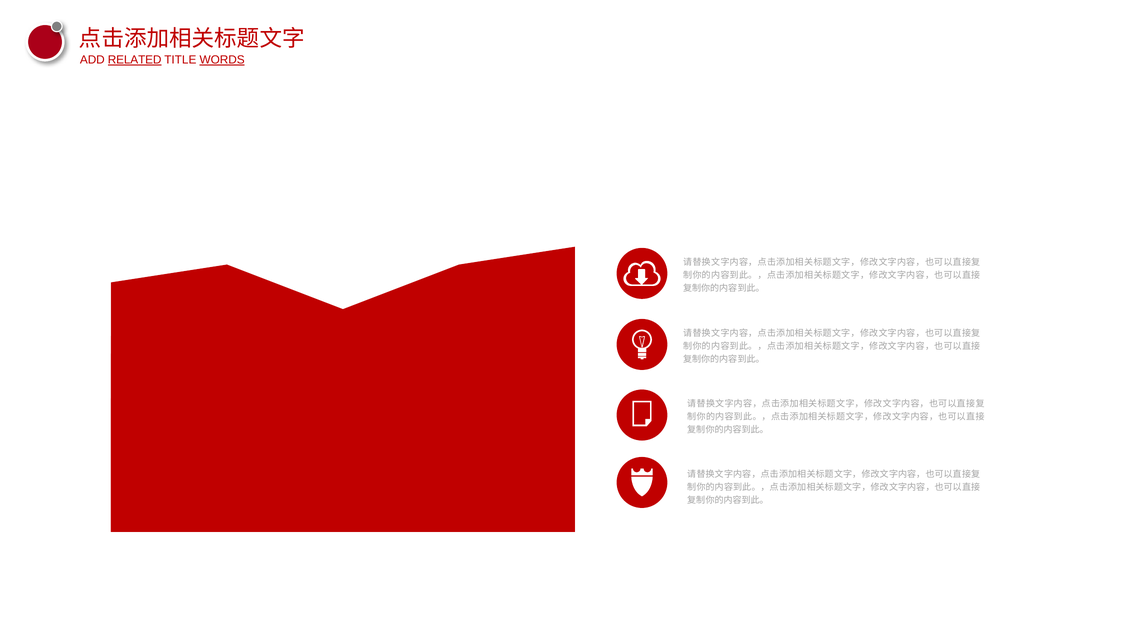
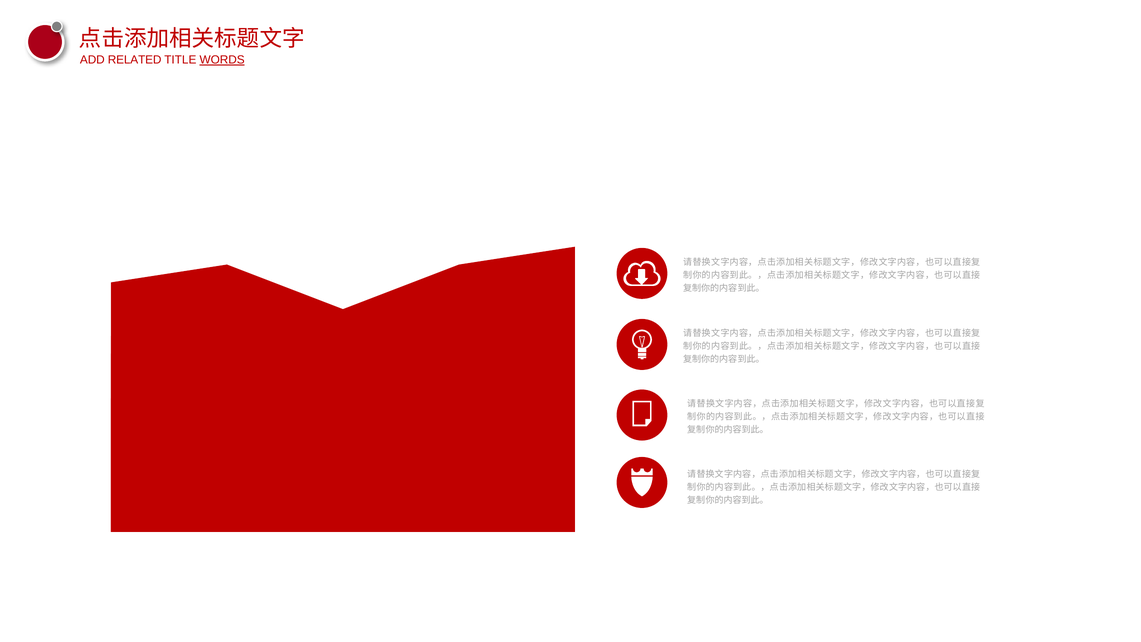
RELATED underline: present -> none (135, 60)
